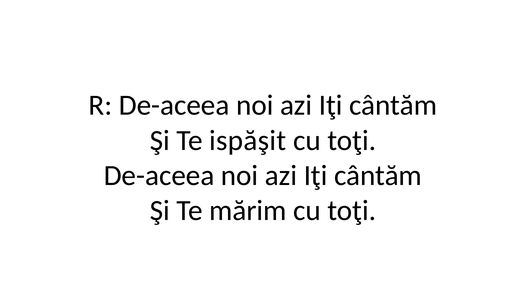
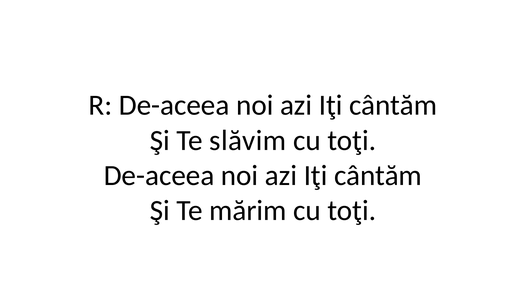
ispăşit: ispăşit -> slăvim (248, 140)
